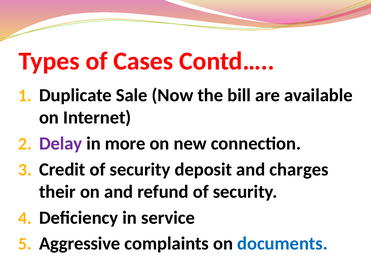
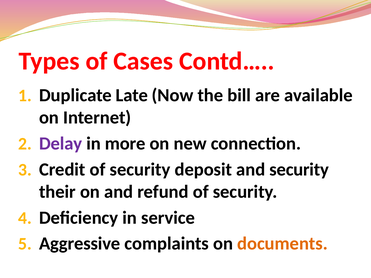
Sale: Sale -> Late (132, 95)
and charges: charges -> security (299, 170)
documents colour: blue -> orange (282, 244)
